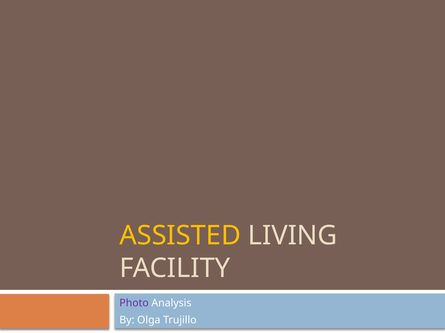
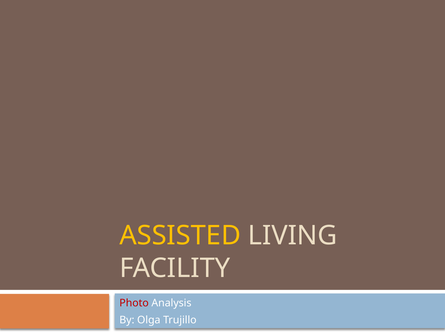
Photo colour: purple -> red (134, 304)
